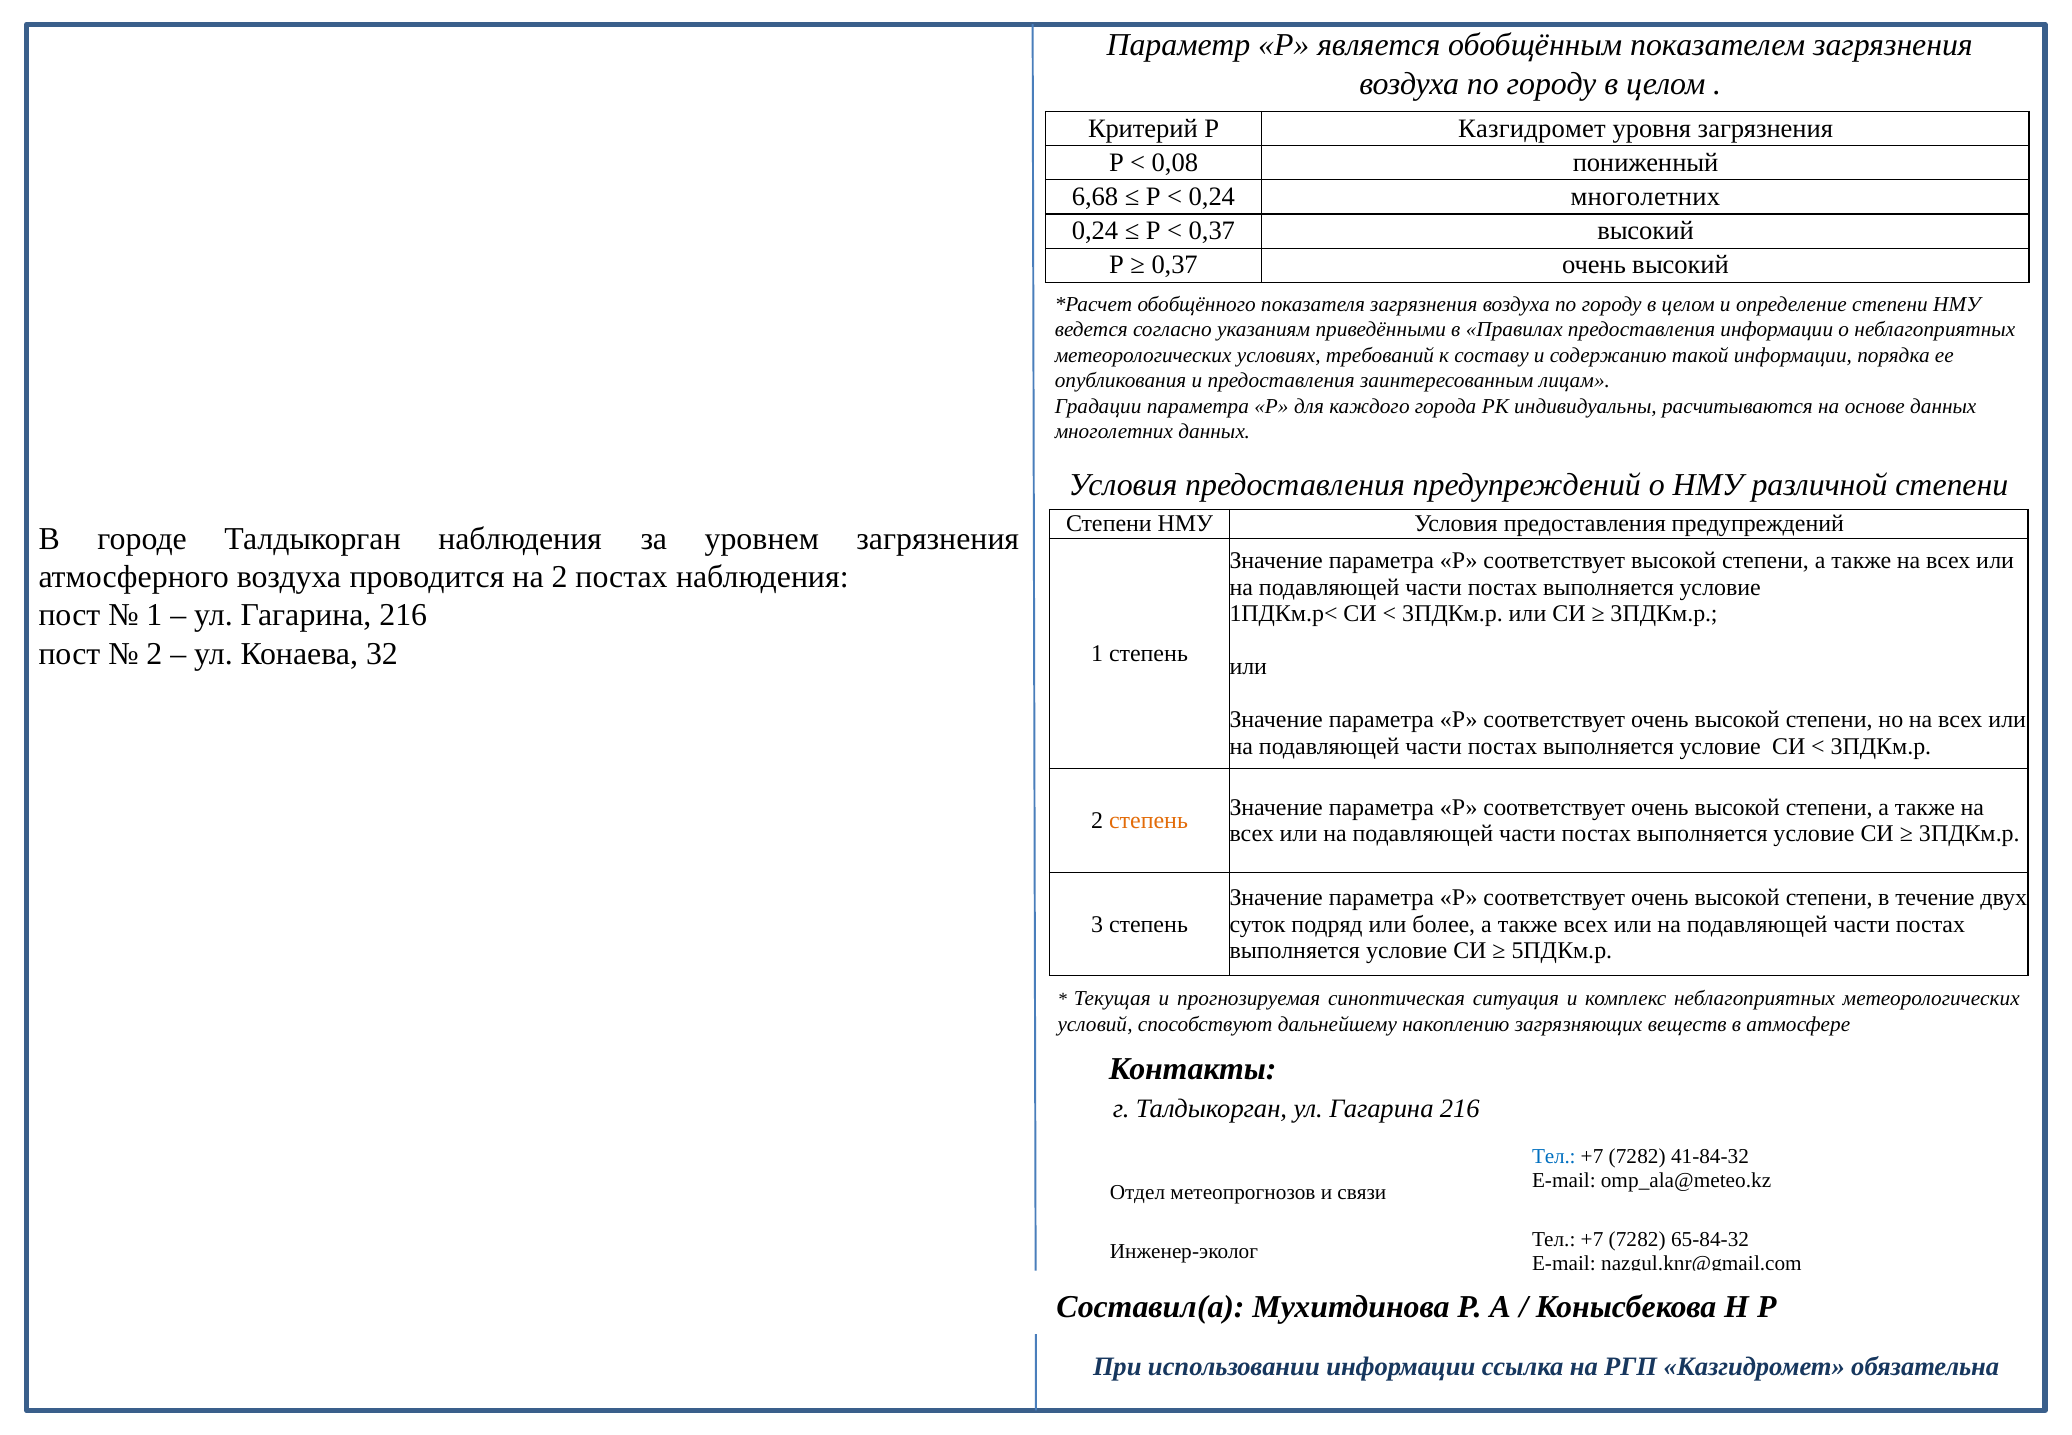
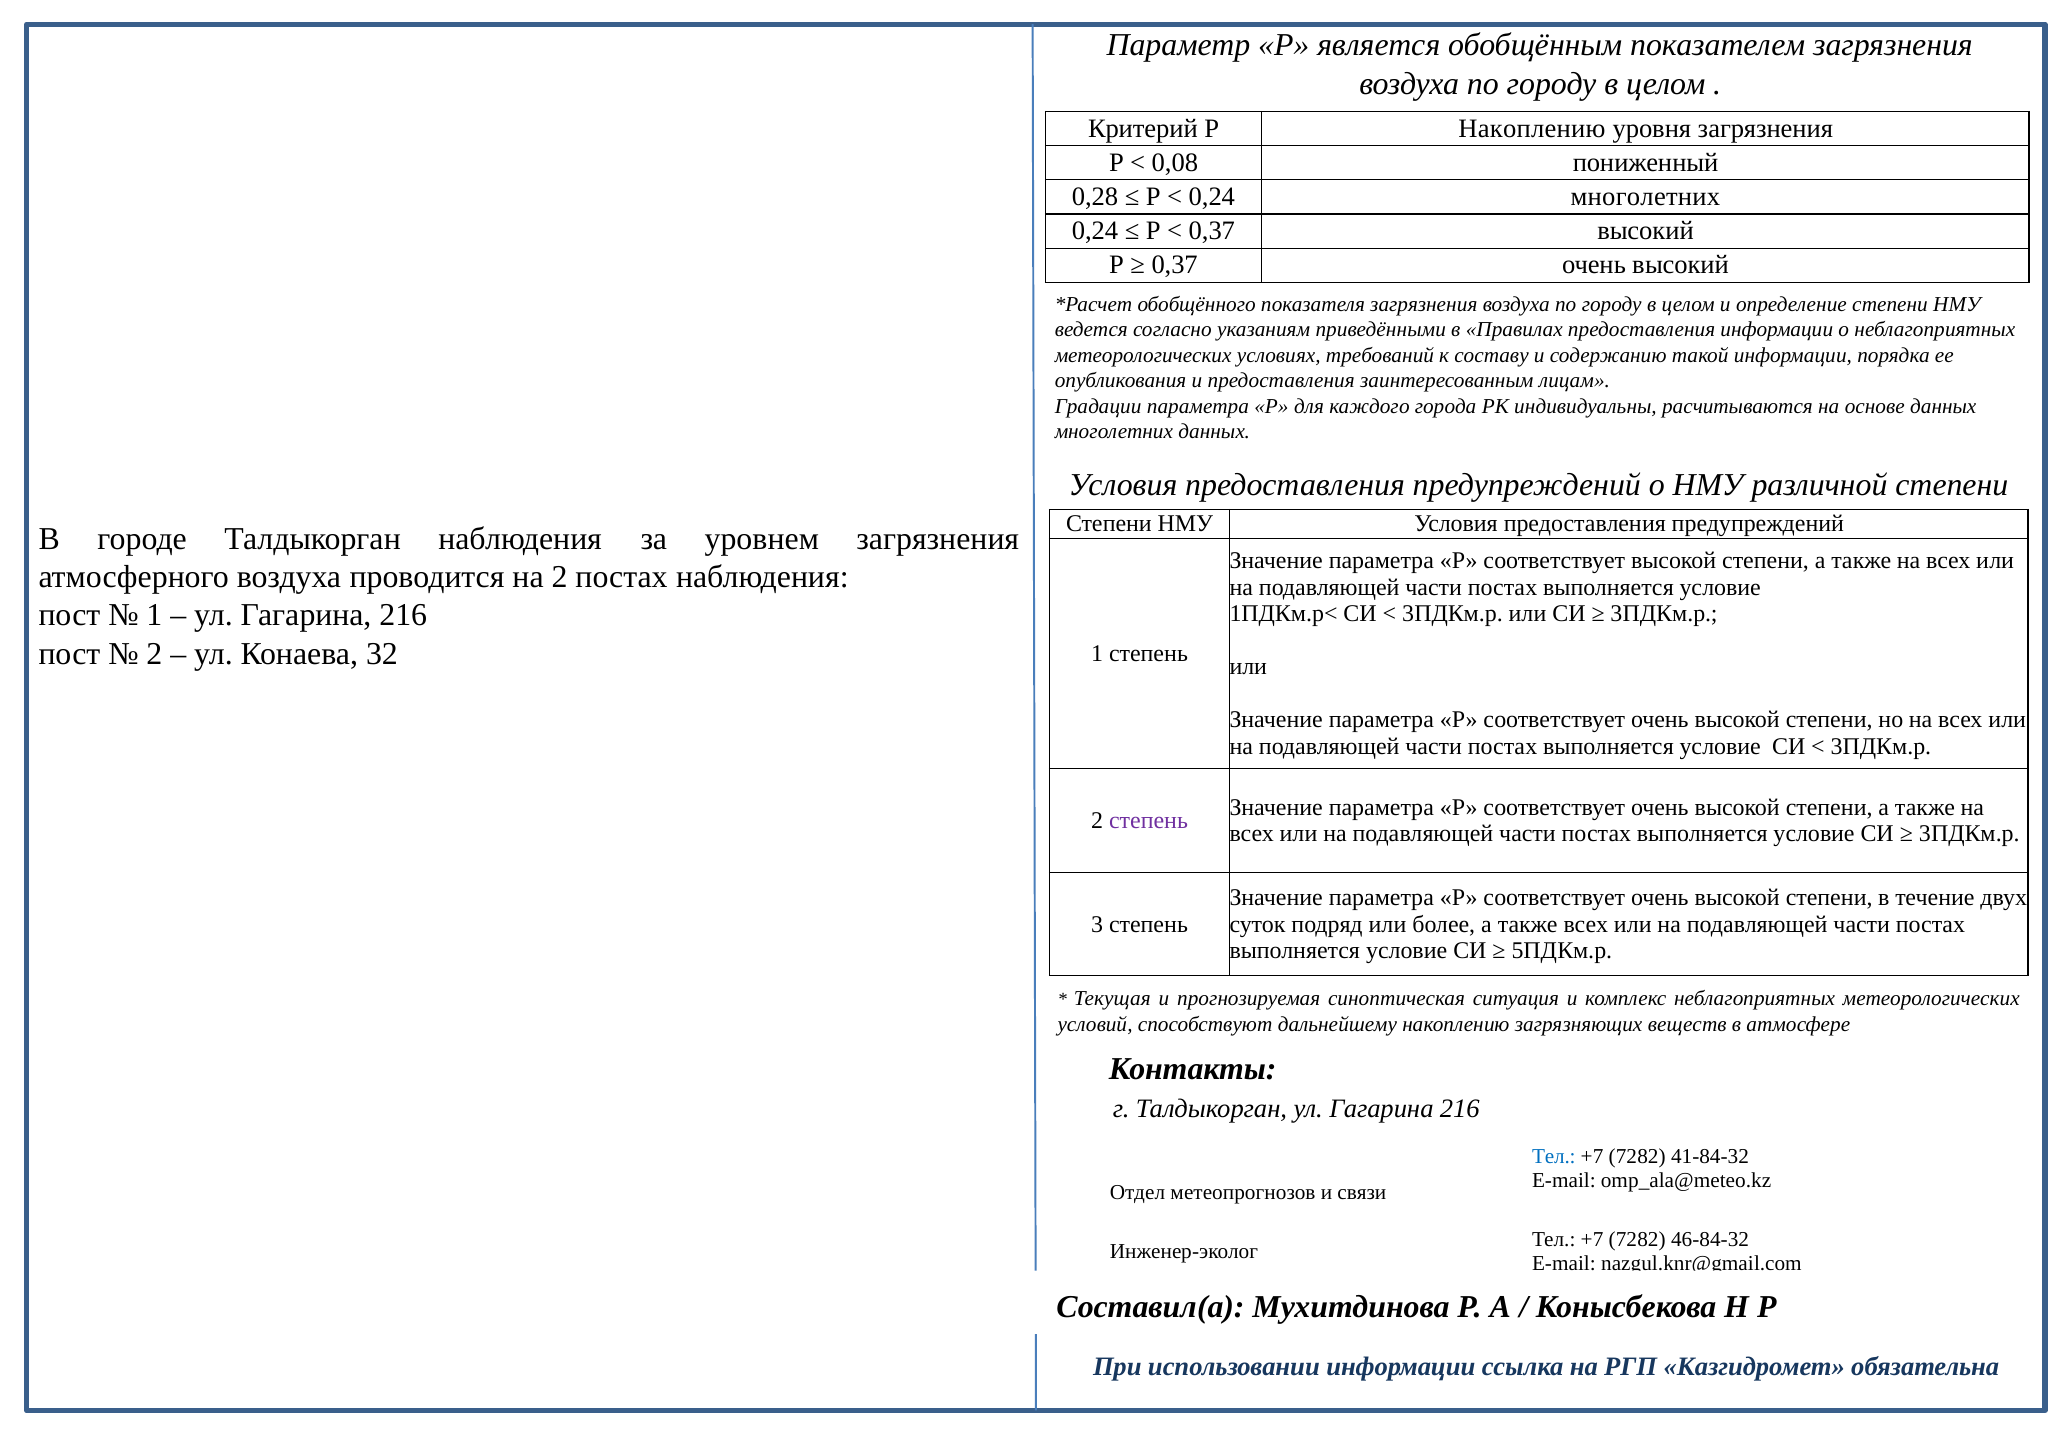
Р Казгидромет: Казгидромет -> Накоплению (1532, 128)
6,68: 6,68 -> 0,28 (1095, 197)
степень colour: orange -> purple (1149, 820)
65-84-32: 65-84-32 -> 46-84-32 (1710, 1239)
